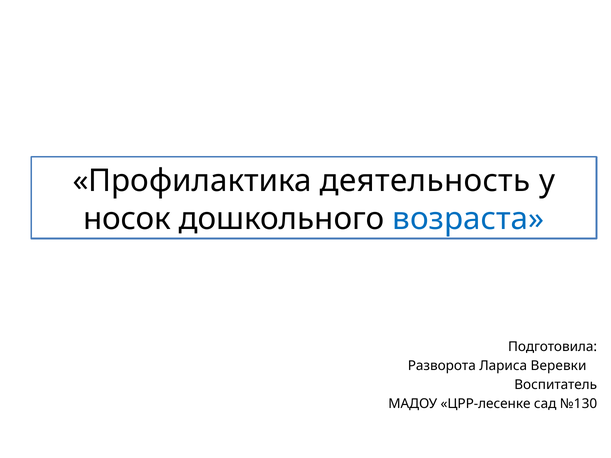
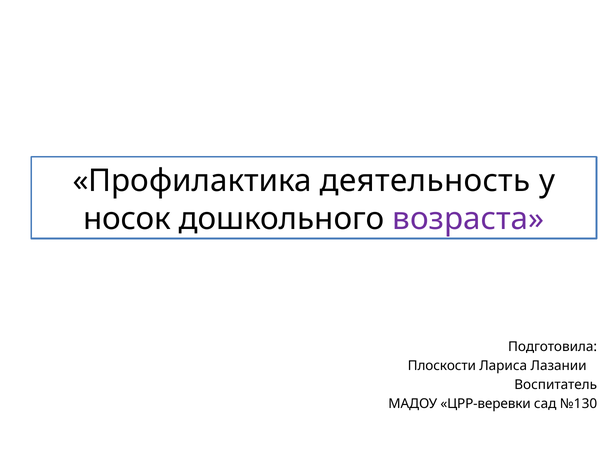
возраста colour: blue -> purple (468, 219)
Разворота: Разворота -> Плоскости (442, 366)
Веревки: Веревки -> Лазании (559, 366)
ЦРР-лесенке: ЦРР-лесенке -> ЦРР-веревки (486, 404)
